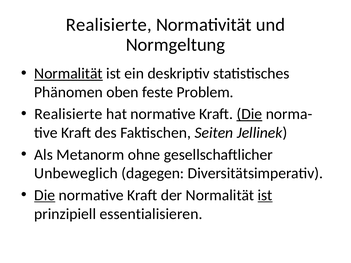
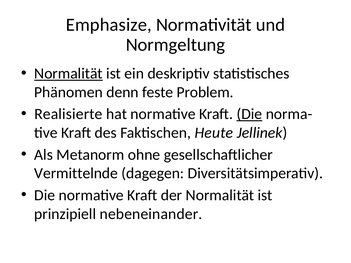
Realisierte: Realisierte -> Emphasize (109, 25)
oben: oben -> denn (122, 92)
Seiten: Seiten -> Heute (214, 133)
Unbeweglich: Unbeweglich -> Vermittelnde (76, 174)
Die underline: present -> none (45, 195)
ist underline: present -> none (265, 195)
essentialisieren: essentialisieren -> nebeneinander (151, 214)
